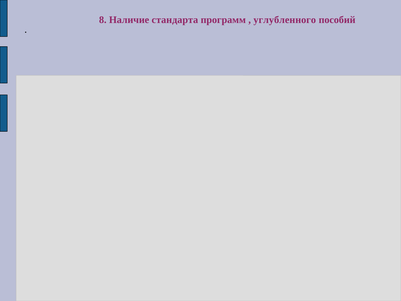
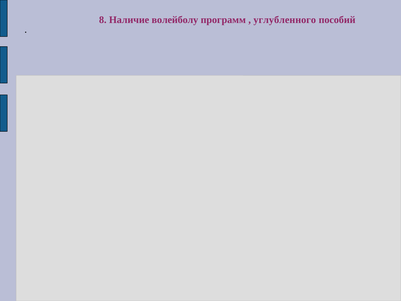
стандарта: стандарта -> волейболу (175, 20)
